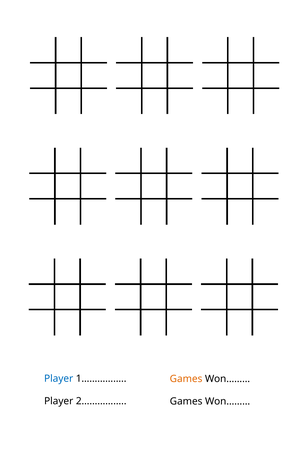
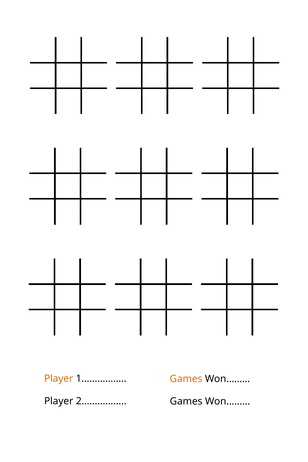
Player colour: blue -> orange (59, 379)
